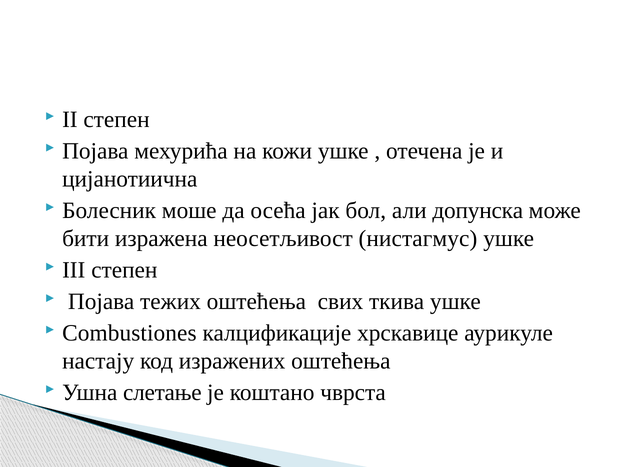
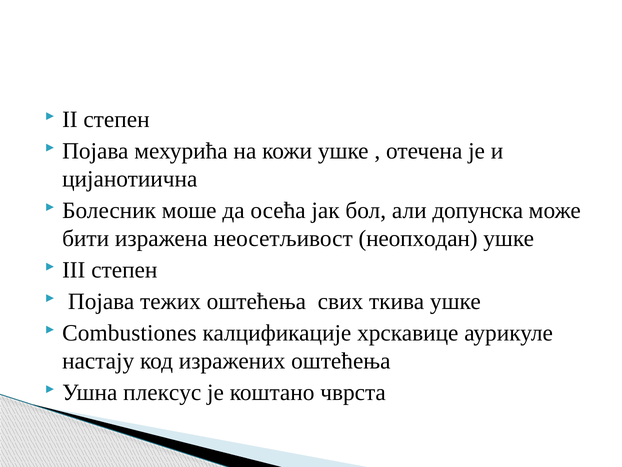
нистагмус: нистагмус -> неопходан (418, 238)
слетање: слетање -> плексус (162, 392)
